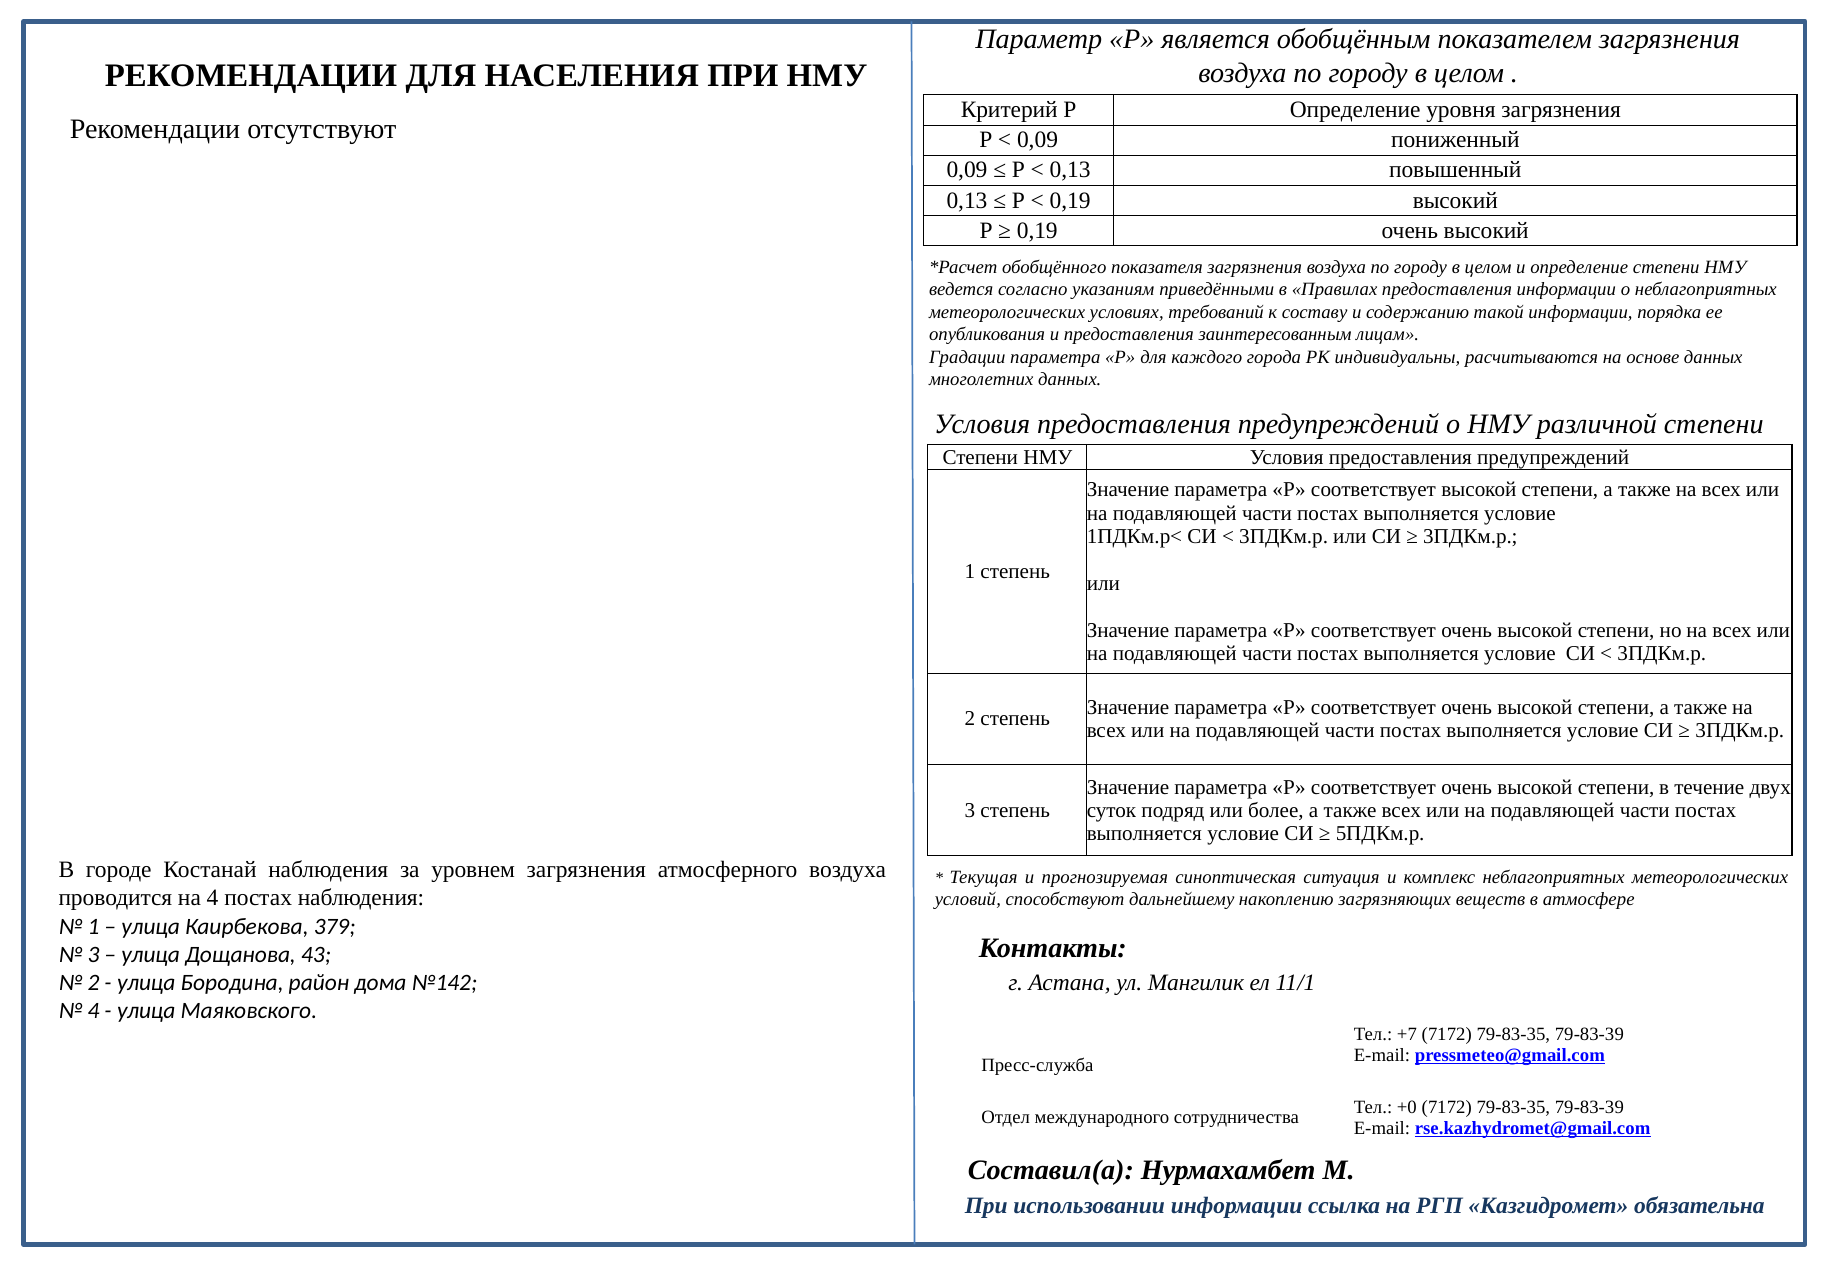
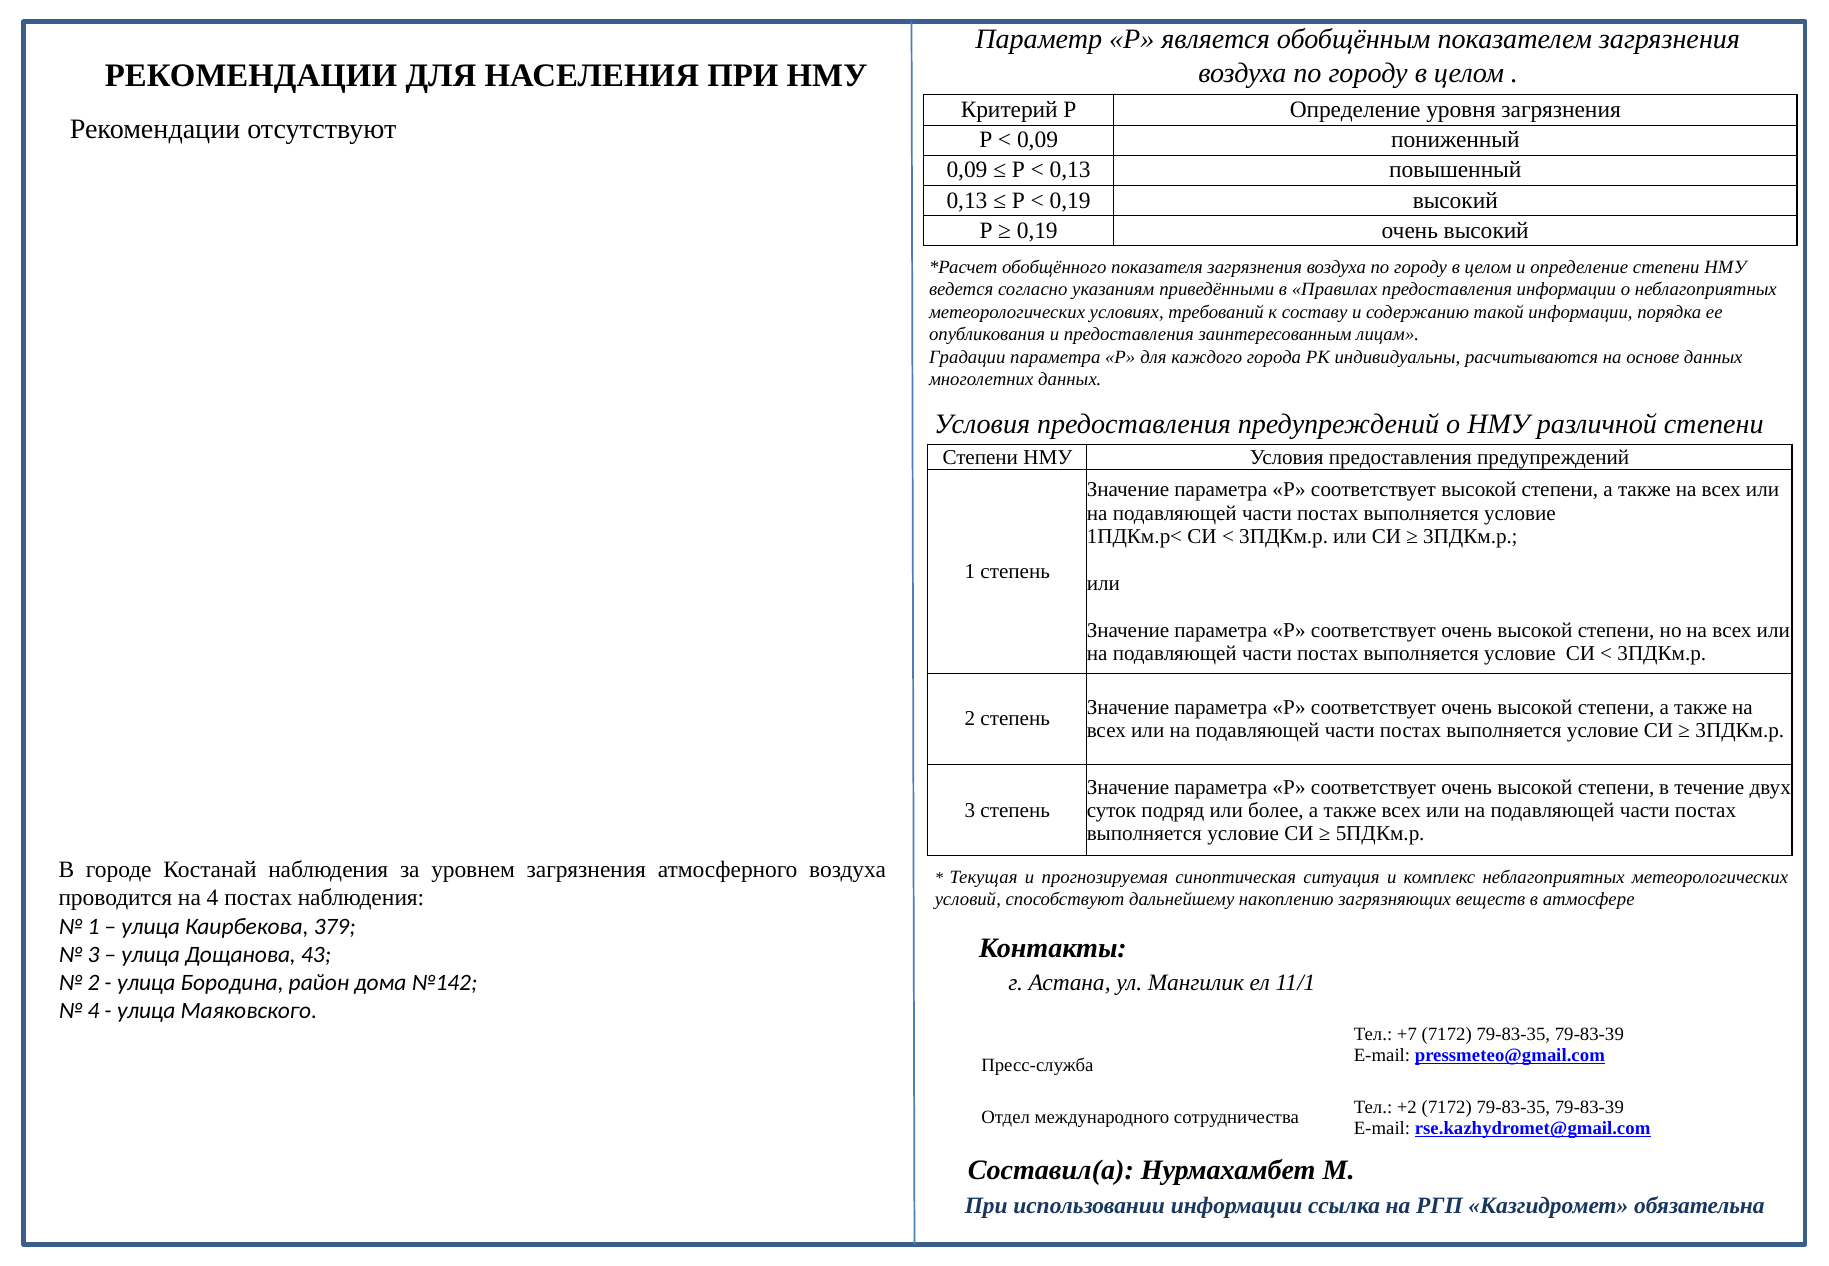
+0: +0 -> +2 (1407, 1107)
